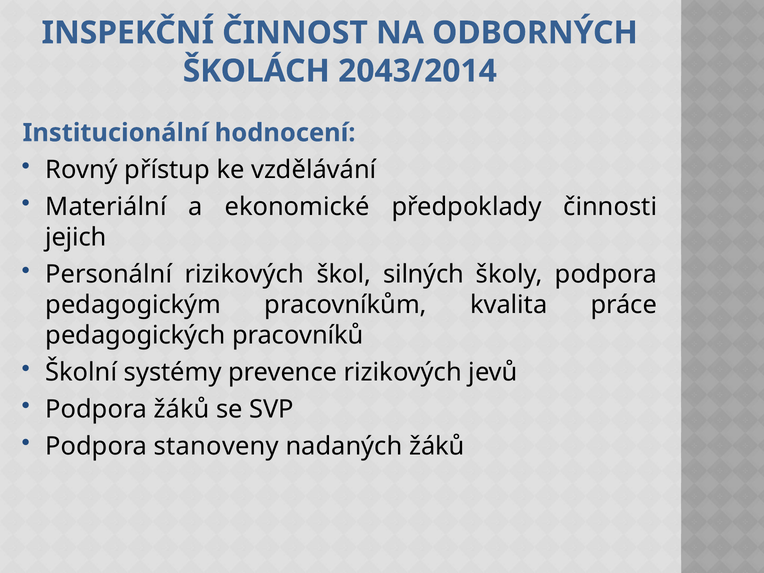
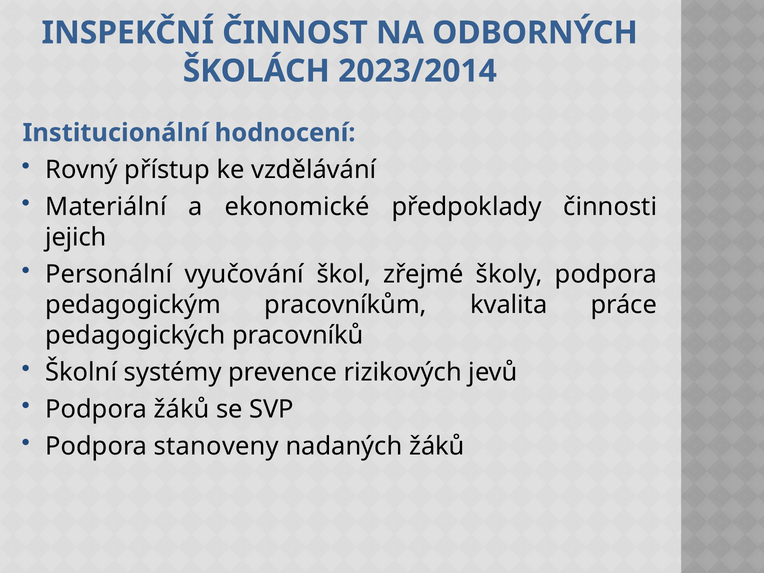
2043/2014: 2043/2014 -> 2023/2014 (417, 71)
Personální rizikových: rizikových -> vyučování (244, 274)
silných: silných -> zřejmé (424, 274)
